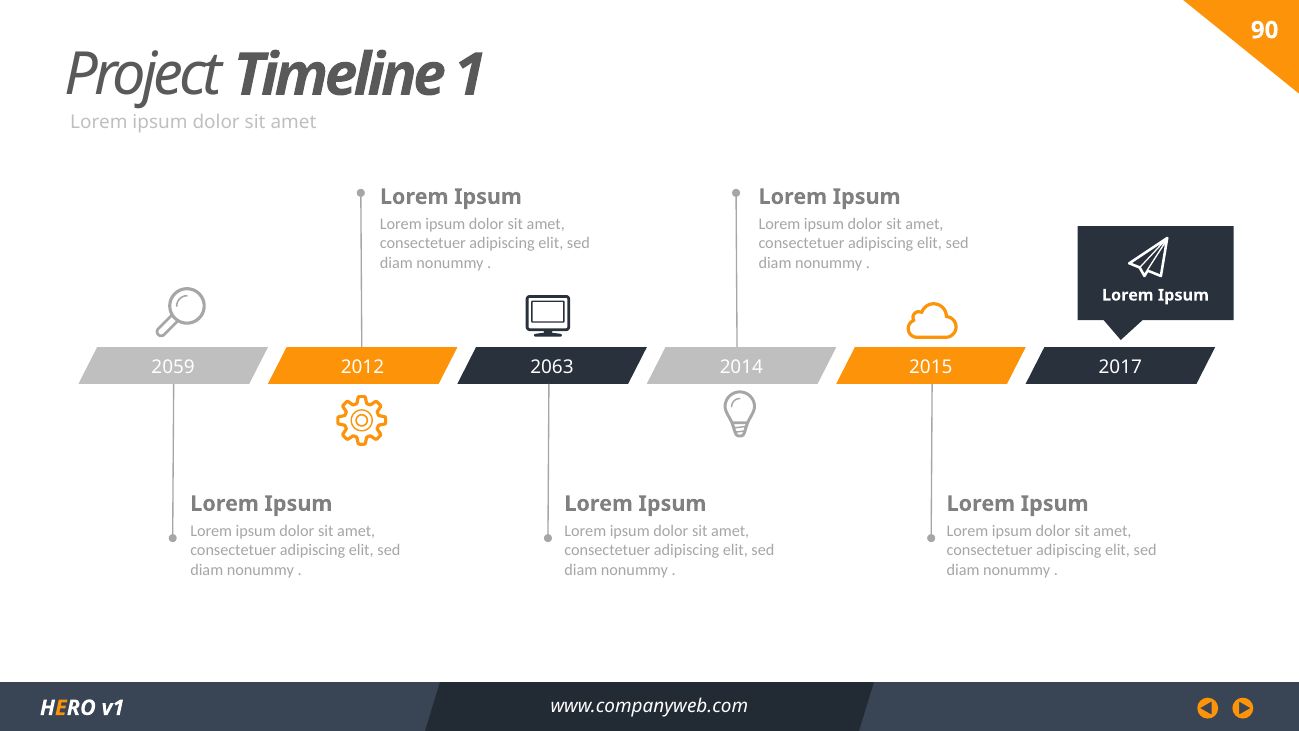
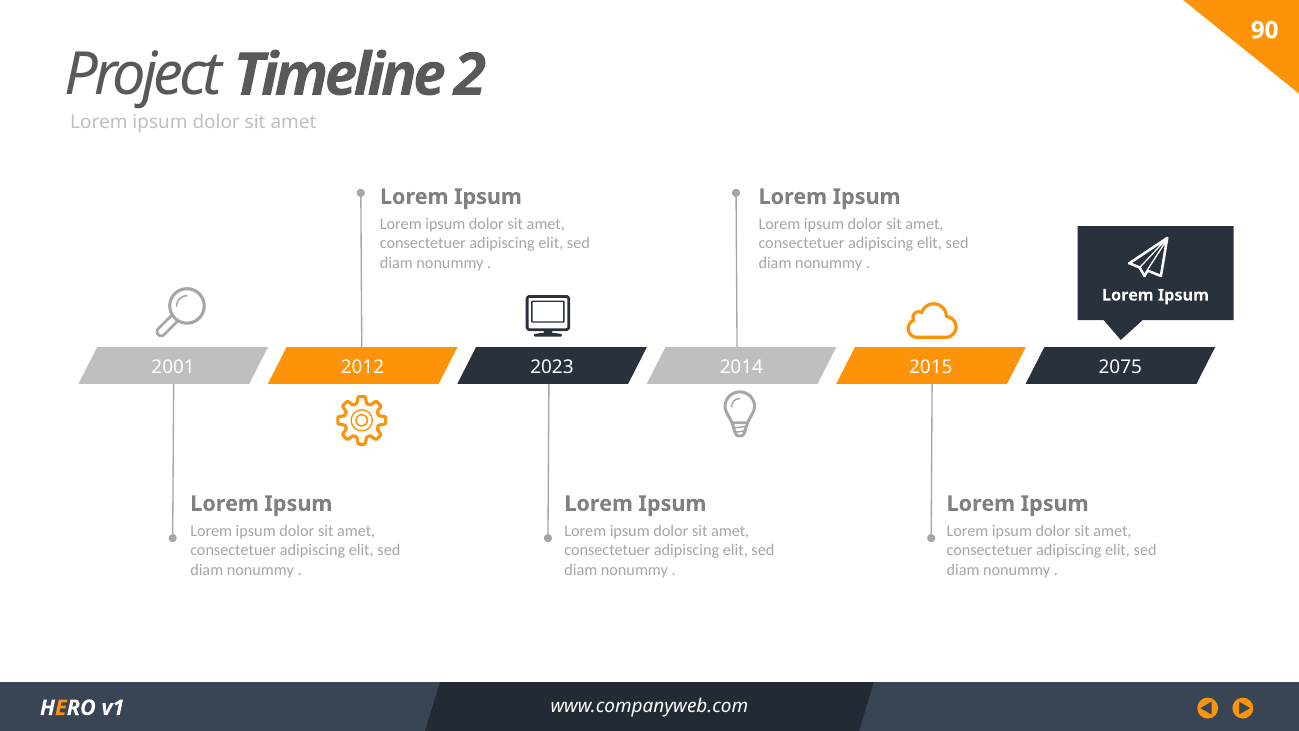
1: 1 -> 2 (470, 75)
2059: 2059 -> 2001 (173, 367)
2063: 2063 -> 2023 (552, 367)
2017: 2017 -> 2075 (1120, 367)
